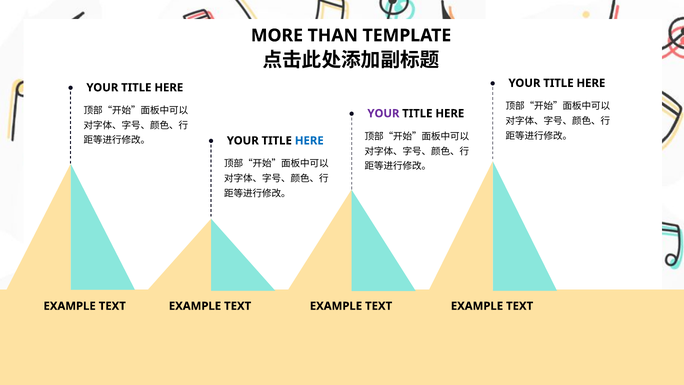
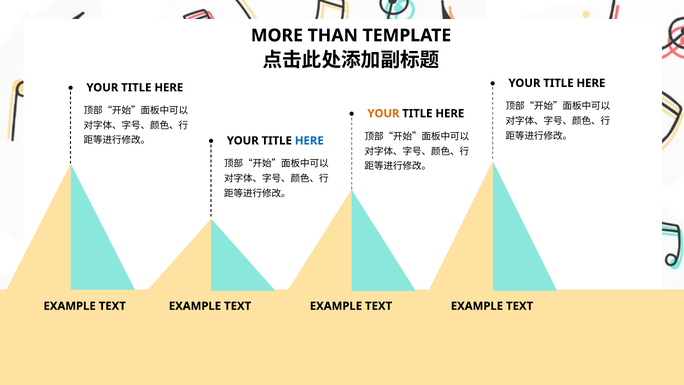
YOUR colour: purple -> orange (383, 113)
